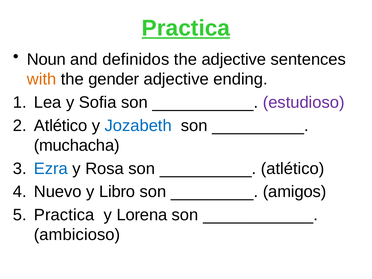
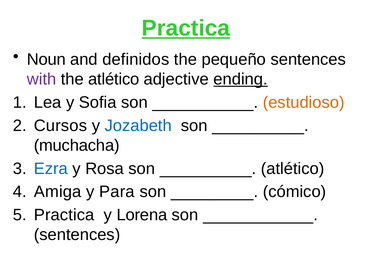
the adjective: adjective -> pequeño (234, 59)
with colour: orange -> purple (42, 79)
the gender: gender -> atlético (114, 79)
ending underline: none -> present (241, 79)
estudioso colour: purple -> orange (304, 102)
Atlético: Atlético -> Cursos (60, 126)
Nuevo: Nuevo -> Amiga (58, 192)
Libro: Libro -> Para (117, 192)
amigos: amigos -> cómico (295, 192)
ambicioso: ambicioso -> sentences (77, 235)
